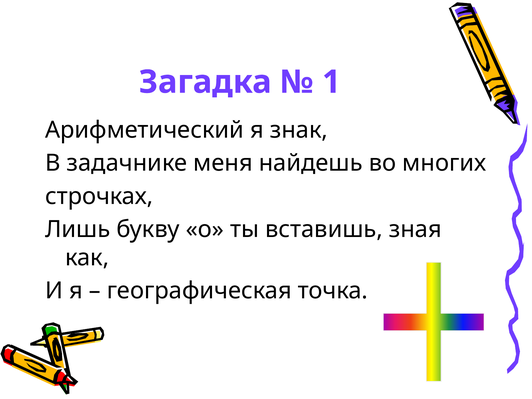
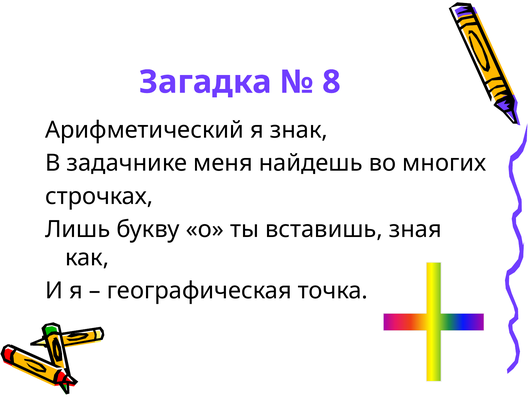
1: 1 -> 8 (331, 82)
